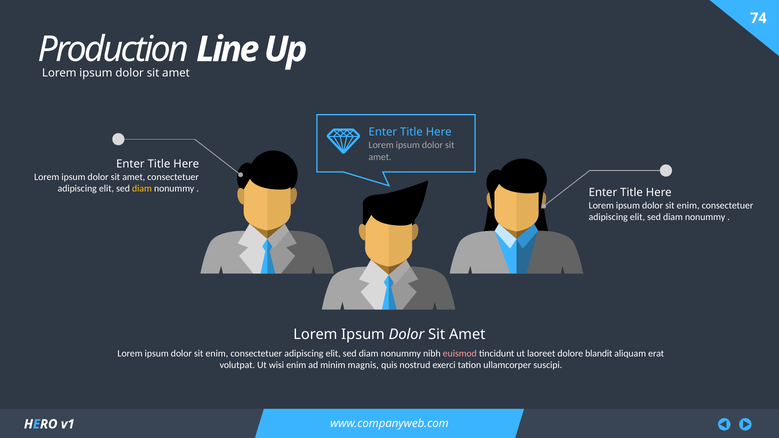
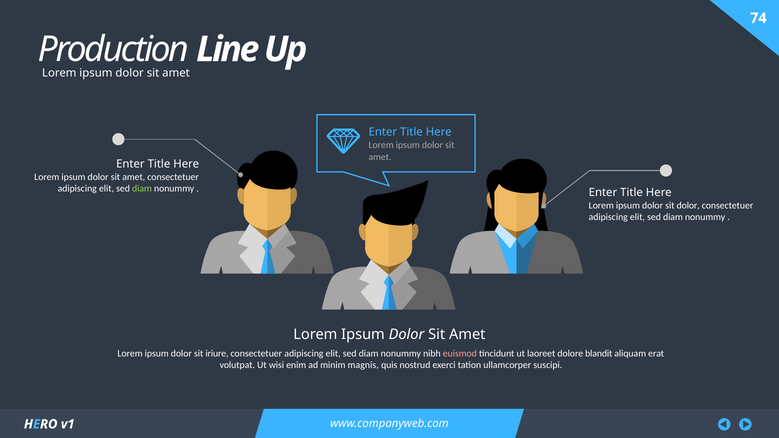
diam colour: yellow -> light green (142, 189)
enim: enim -> dolor (688, 206)
enim: enim -> iriure (217, 354)
